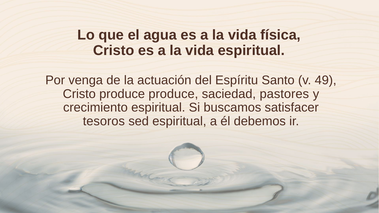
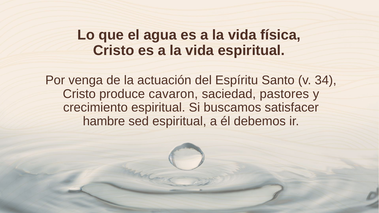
49: 49 -> 34 (326, 80)
produce produce: produce -> cavaron (173, 94)
tesoros: tesoros -> hambre (104, 121)
